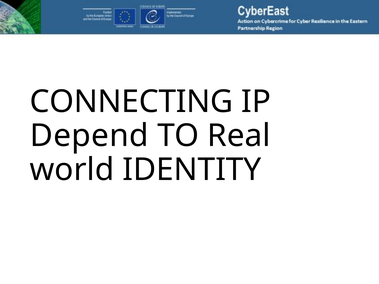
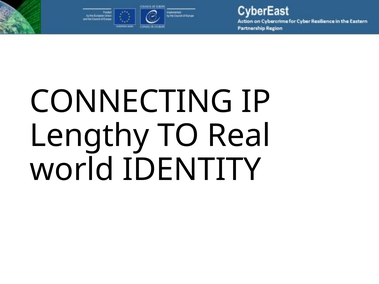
Depend: Depend -> Lengthy (89, 136)
